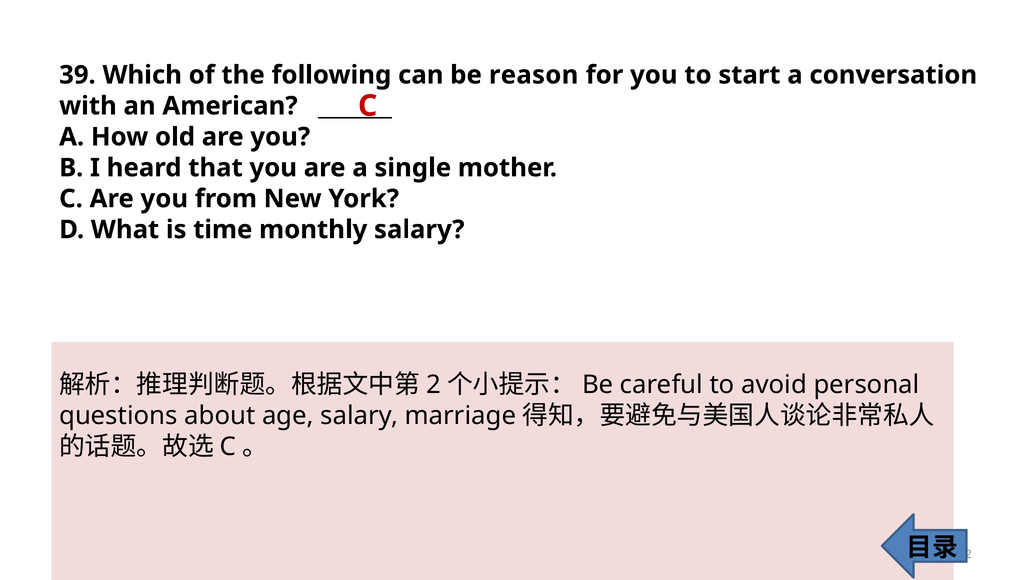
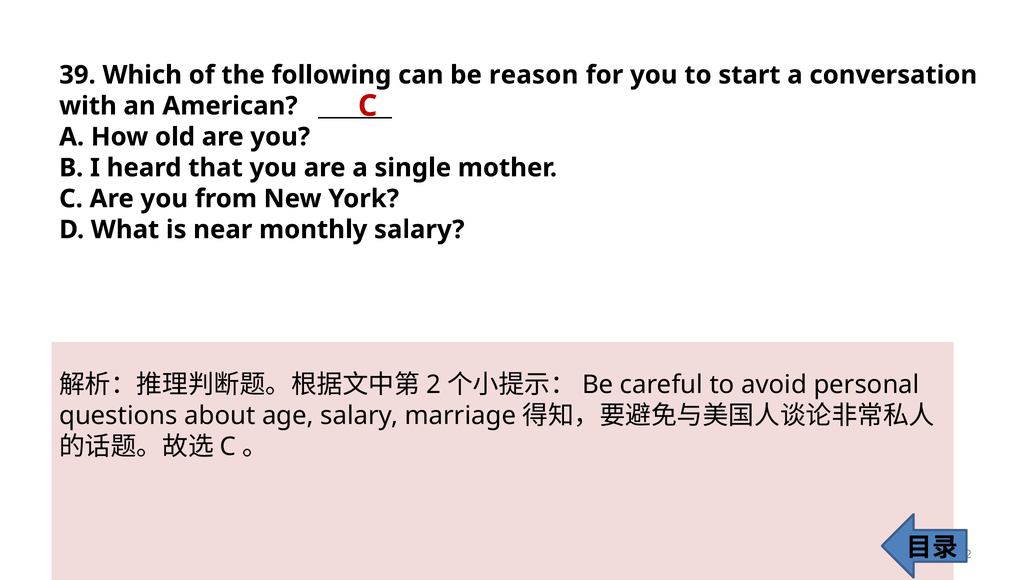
time: time -> near (223, 230)
